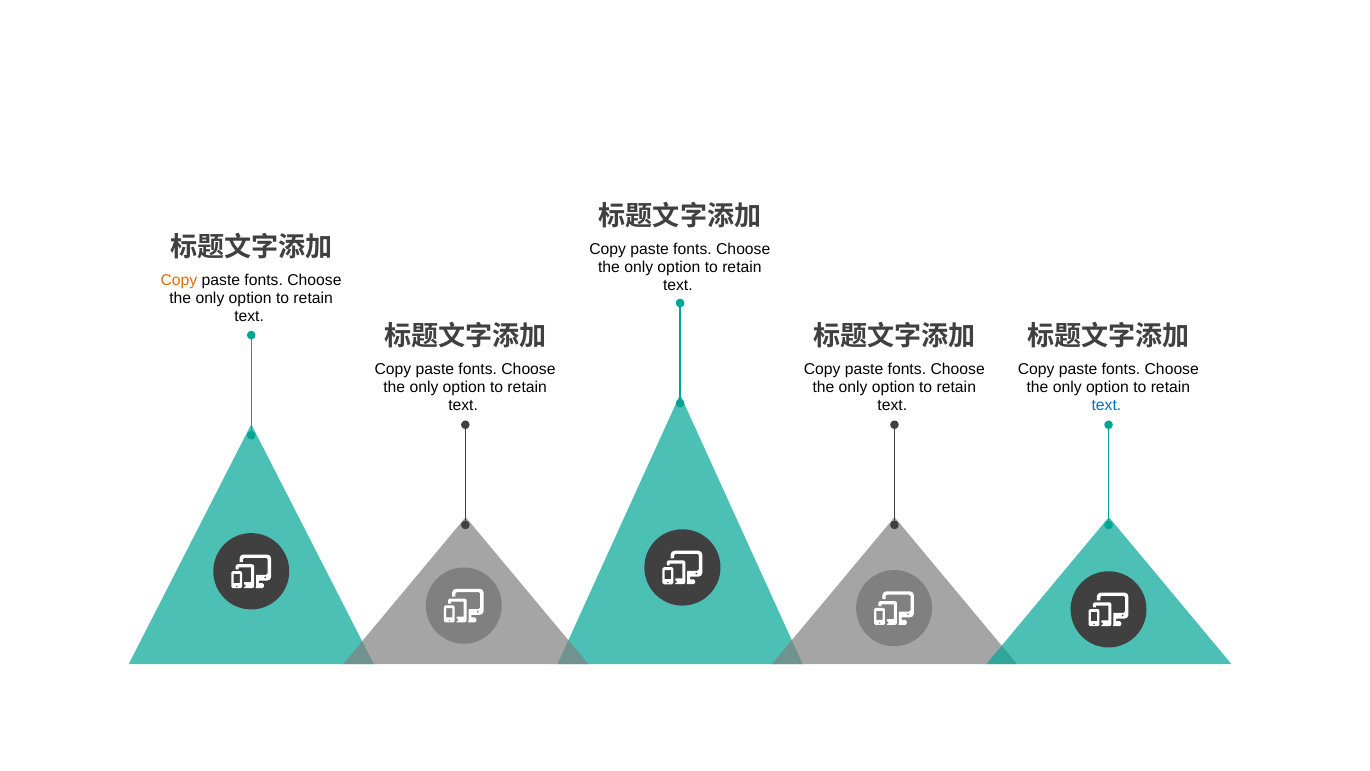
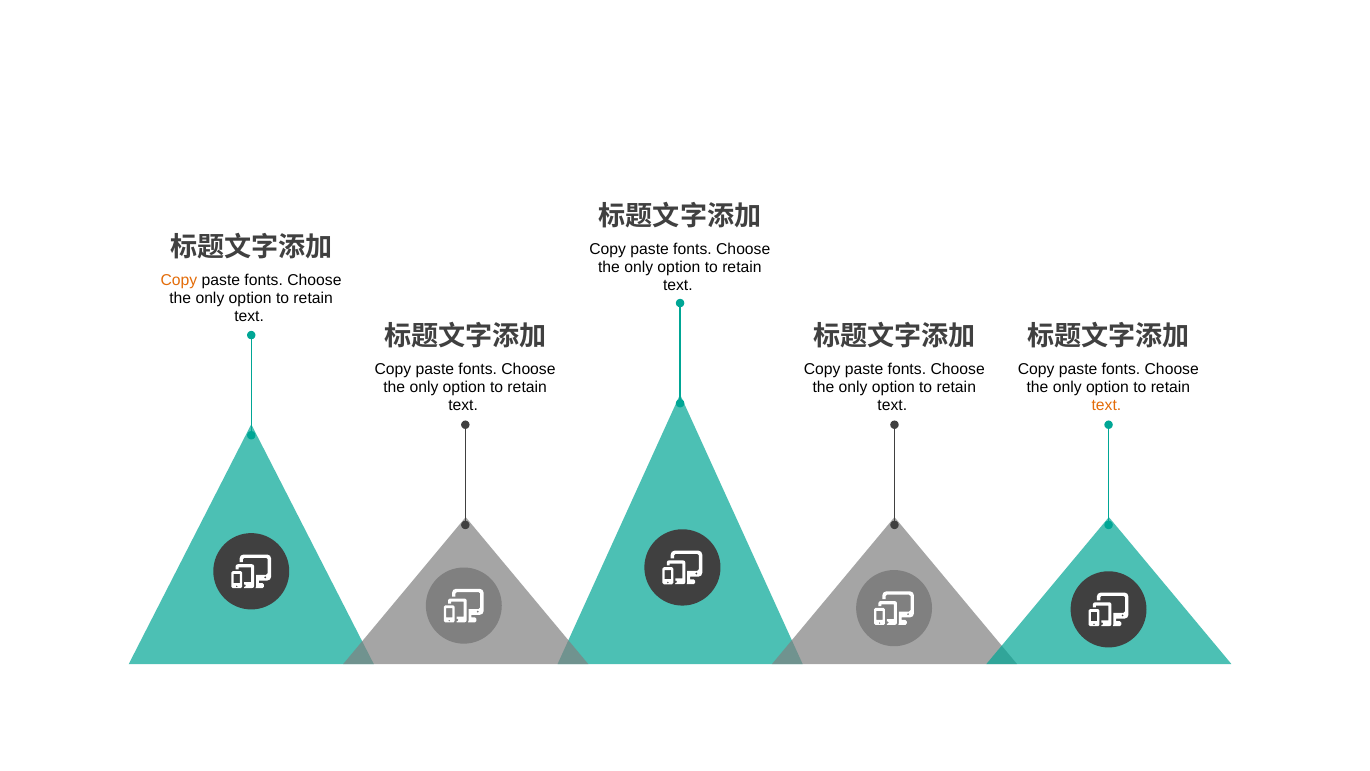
text colour: blue -> orange (1106, 405)
